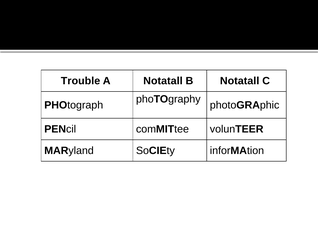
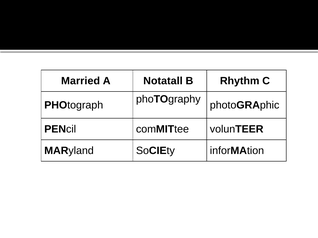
Trouble: Trouble -> Married (81, 81)
B Notatall: Notatall -> Rhythm (240, 81)
